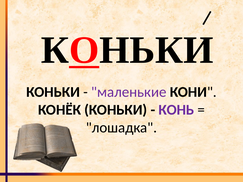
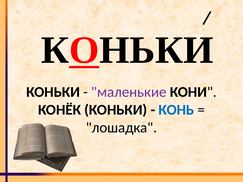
КОНЬ colour: purple -> blue (176, 110)
